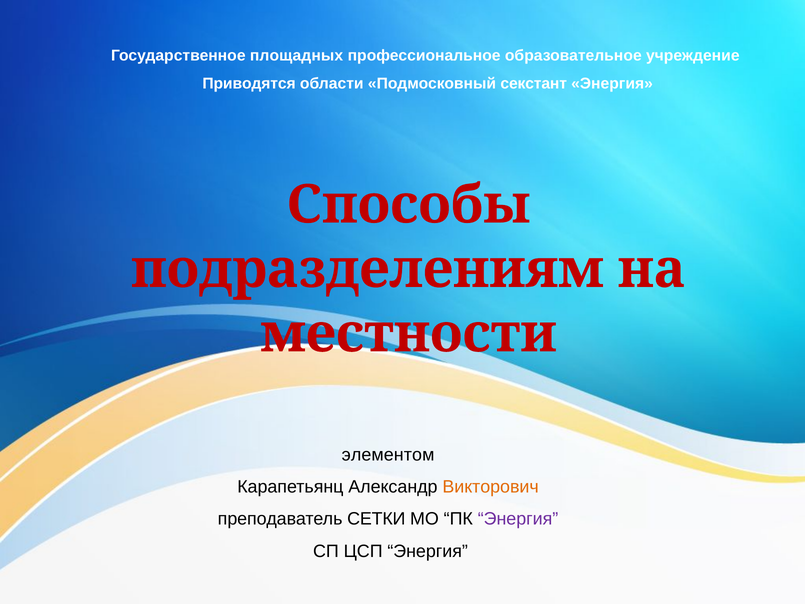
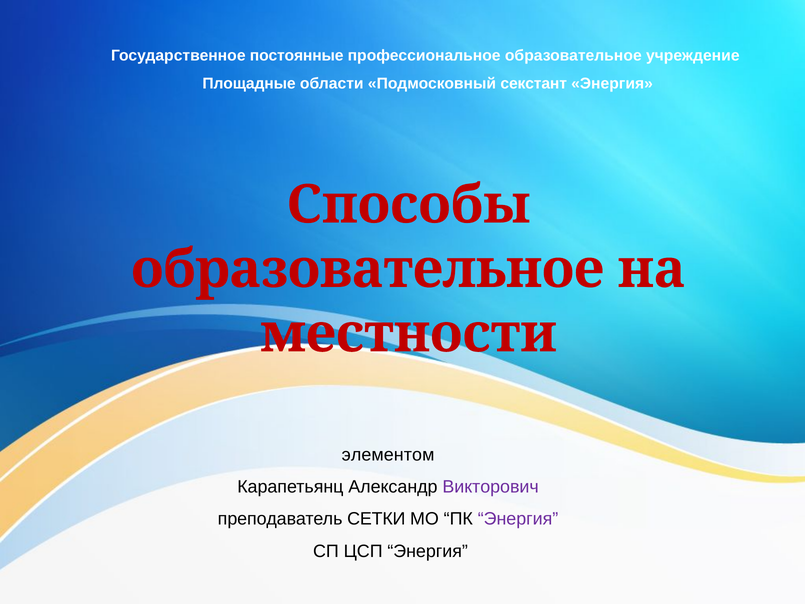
площадных: площадных -> постоянные (297, 56)
Приводятся: Приводятся -> Площадные (249, 84)
подразделениям: подразделениям -> образовательное (368, 269)
Викторович colour: orange -> purple (491, 487)
